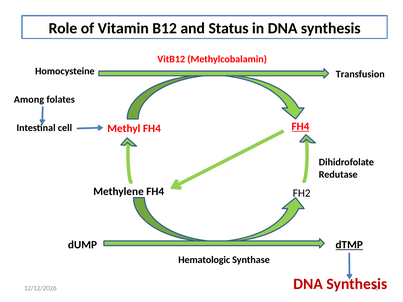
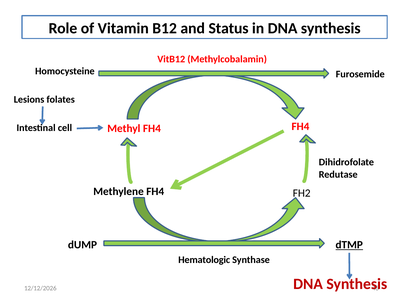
Transfusion: Transfusion -> Furosemide (360, 74)
Among: Among -> Lesions (29, 99)
FH4 underline: present -> none (300, 127)
